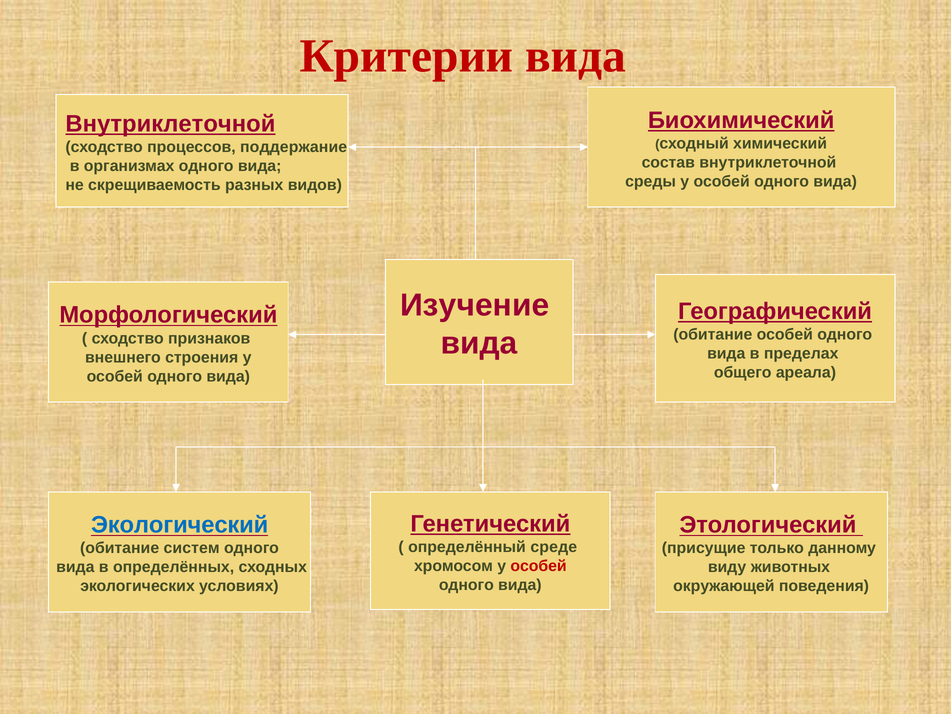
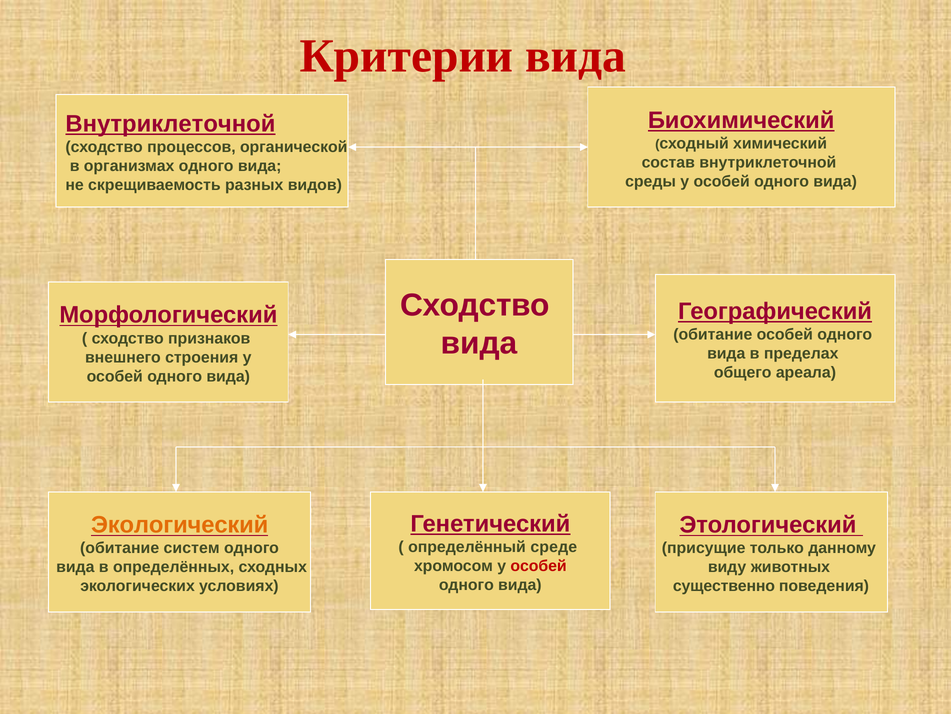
поддержание: поддержание -> органической (294, 147)
Изучение: Изучение -> Сходство (475, 305)
Экологический colour: blue -> orange (180, 524)
окружающей: окружающей -> существенно (724, 586)
